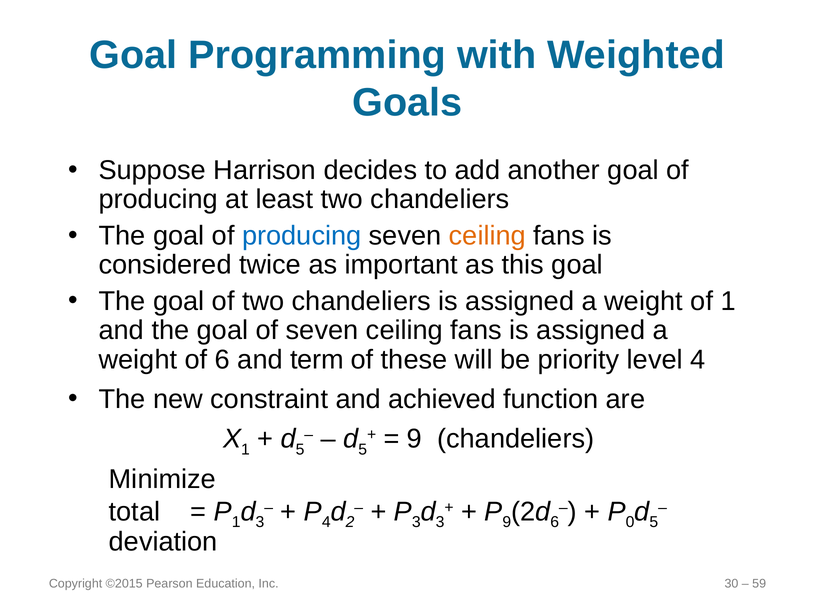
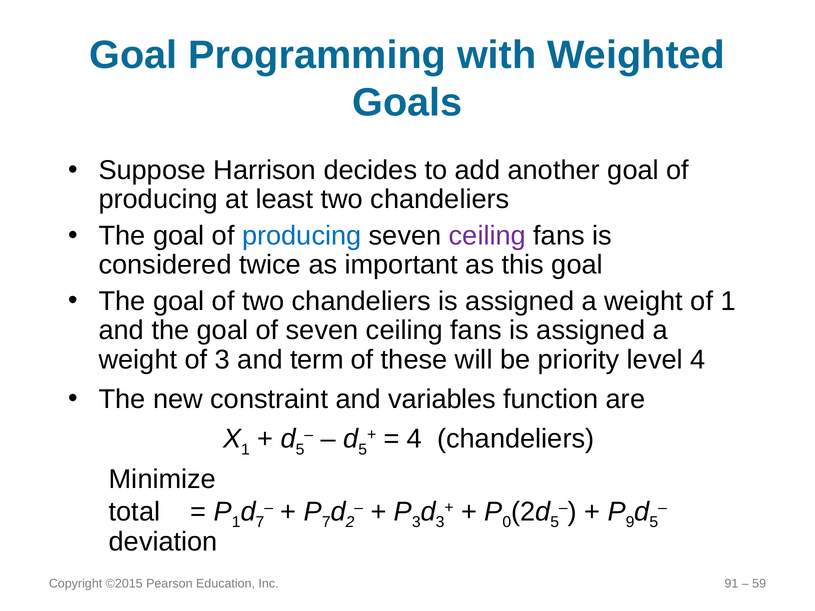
ceiling colour: orange -> purple (487, 236)
of 6: 6 -> 3 (222, 360)
achieved: achieved -> variables (442, 400)
9: 9 -> 4 (414, 439)
3: 3 -> 7 (260, 522)
4: 4 -> 7 (326, 522)
9: 9 -> 0 (507, 522)
6: 6 -> 5 (555, 522)
0: 0 -> 9 (630, 522)
30: 30 -> 91 (731, 584)
